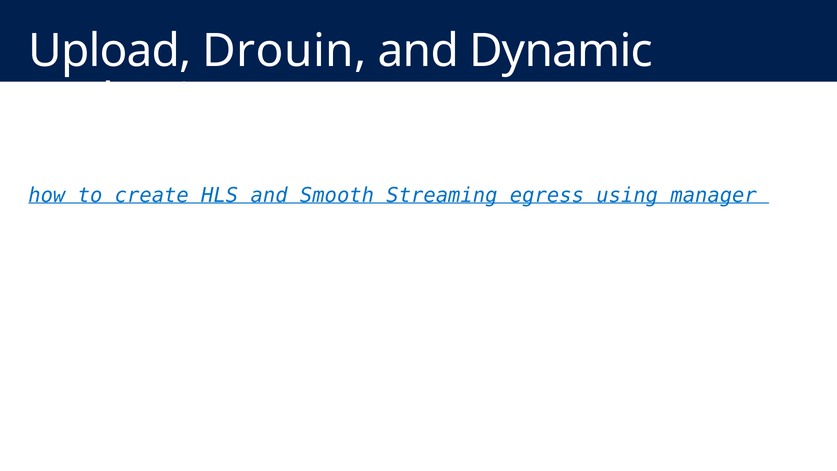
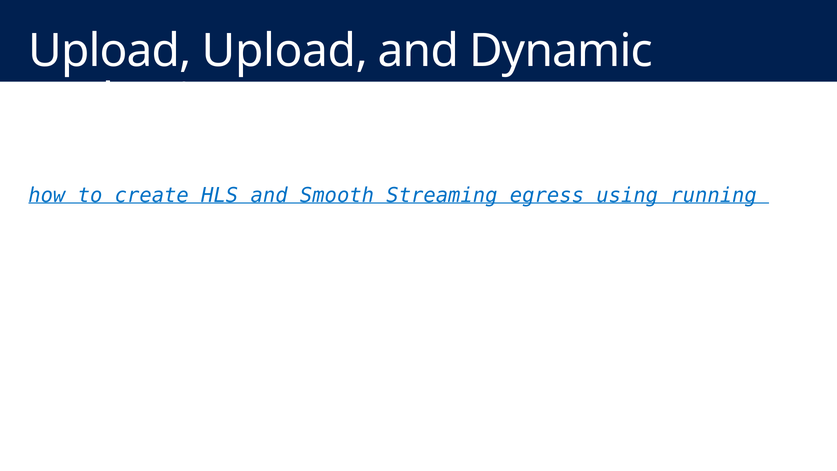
Upload Drouin: Drouin -> Upload (285, 51)
manager: manager -> running (714, 195)
